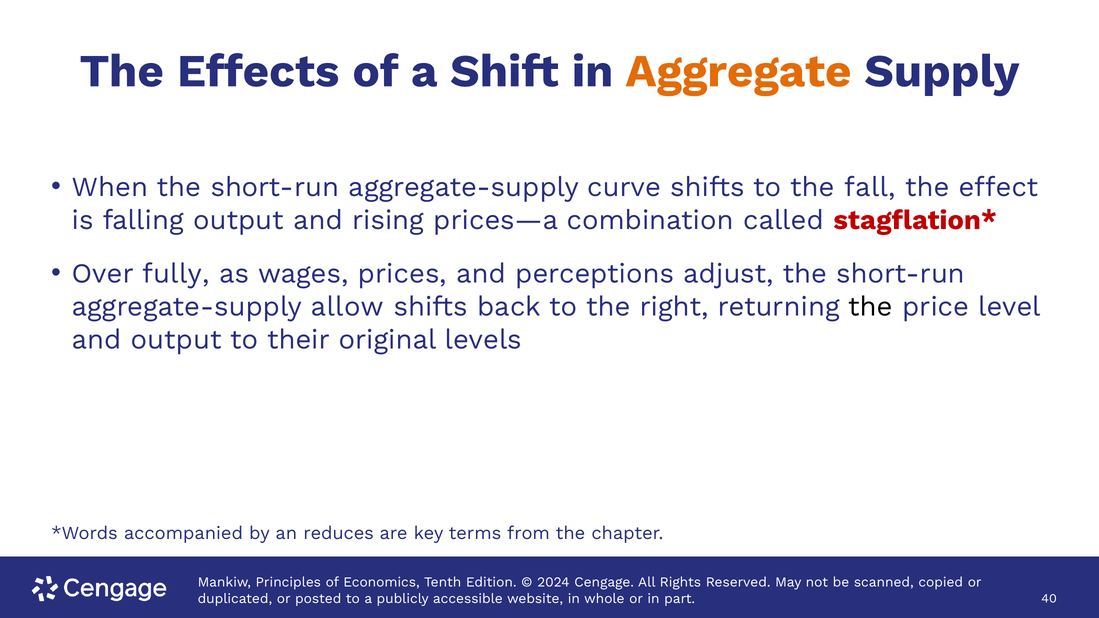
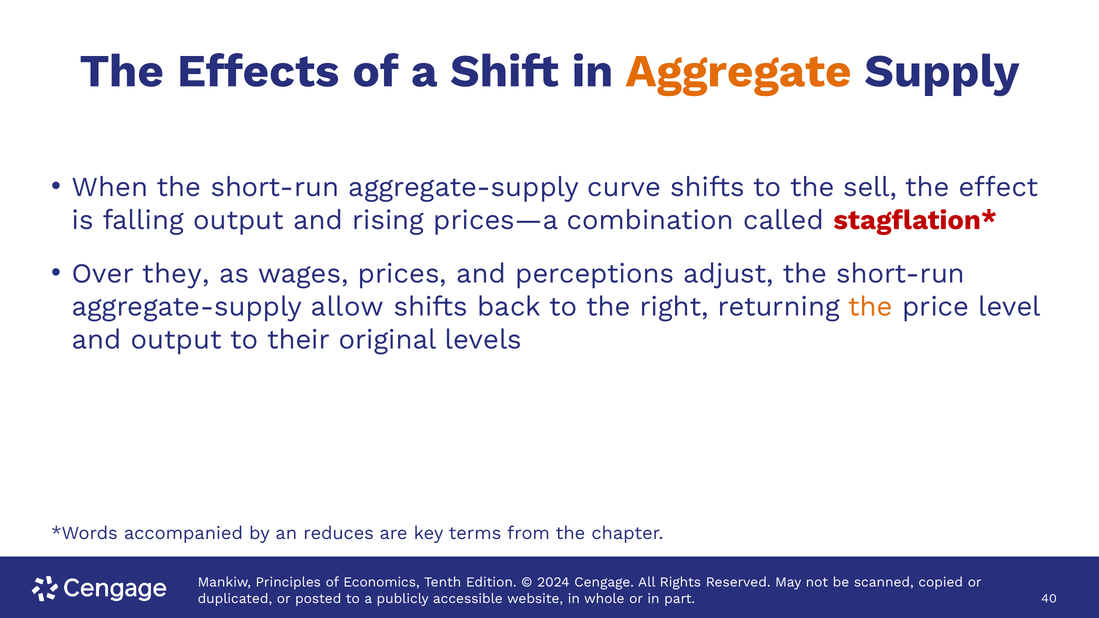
fall: fall -> sell (870, 187)
fully: fully -> they (176, 274)
the colour: black -> orange (871, 307)
